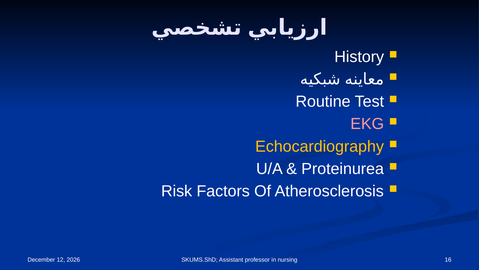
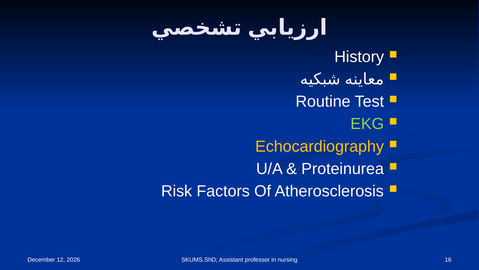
EKG colour: pink -> light green (367, 124)
